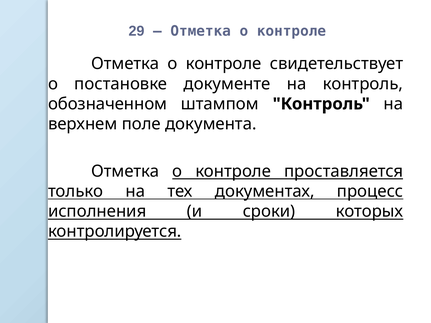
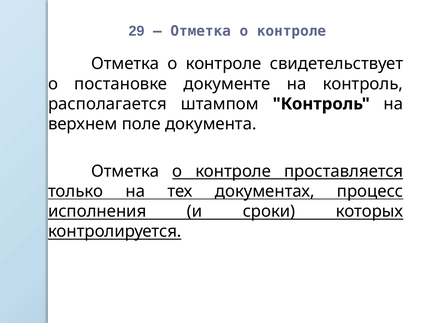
обозначенном: обозначенном -> располагается (107, 104)
